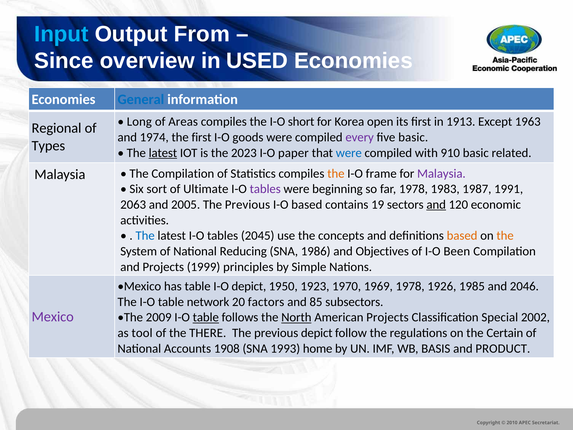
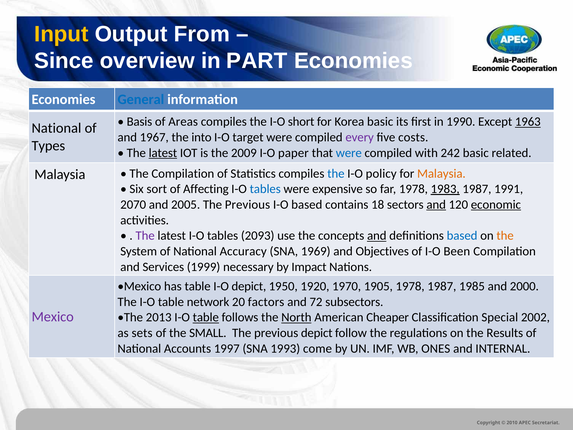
Input colour: light blue -> yellow (61, 34)
USED: USED -> PART (257, 61)
Long: Long -> Basis (139, 122)
Korea open: open -> basic (380, 122)
1913: 1913 -> 1990 (461, 122)
1963 underline: none -> present (528, 122)
Regional: Regional -> National (56, 128)
1974: 1974 -> 1967 (154, 137)
the first: first -> into (202, 137)
goods: goods -> target (248, 137)
five basic: basic -> costs (413, 137)
2023: 2023 -> 2009 (244, 153)
910: 910 -> 242 (450, 153)
the colour: orange -> blue (336, 173)
frame: frame -> policy (381, 173)
Malaysia colour: purple -> orange (441, 173)
Ultimate: Ultimate -> Affecting (206, 189)
tables colour: purple -> blue (265, 189)
beginning: beginning -> expensive (338, 189)
1983 underline: none -> present (445, 189)
2063: 2063 -> 2070 (133, 205)
19: 19 -> 18 (378, 205)
economic underline: none -> present (496, 205)
The colour: blue -> purple (145, 236)
2045: 2045 -> 2093 (258, 236)
and underline: none -> present (377, 236)
based colour: orange -> blue (462, 236)
Reducing: Reducing -> Accuracy (243, 251)
1986: 1986 -> 1969 (316, 251)
and Projects: Projects -> Services (163, 267)
principles: principles -> necessary (248, 267)
Simple: Simple -> Impact (309, 267)
1923: 1923 -> 1920 (315, 286)
1969: 1969 -> 1905 (378, 286)
1978 1926: 1926 -> 1987 (442, 286)
2046: 2046 -> 2000 (524, 286)
85: 85 -> 72 (316, 302)
2009: 2009 -> 2013 (159, 317)
American Projects: Projects -> Cheaper (388, 317)
tool: tool -> sets (142, 333)
THERE: THERE -> SMALL (208, 333)
Certain: Certain -> Results (505, 333)
1908: 1908 -> 1997 (227, 348)
home: home -> come (318, 348)
BASIS: BASIS -> ONES (436, 348)
PRODUCT: PRODUCT -> INTERNAL (503, 348)
